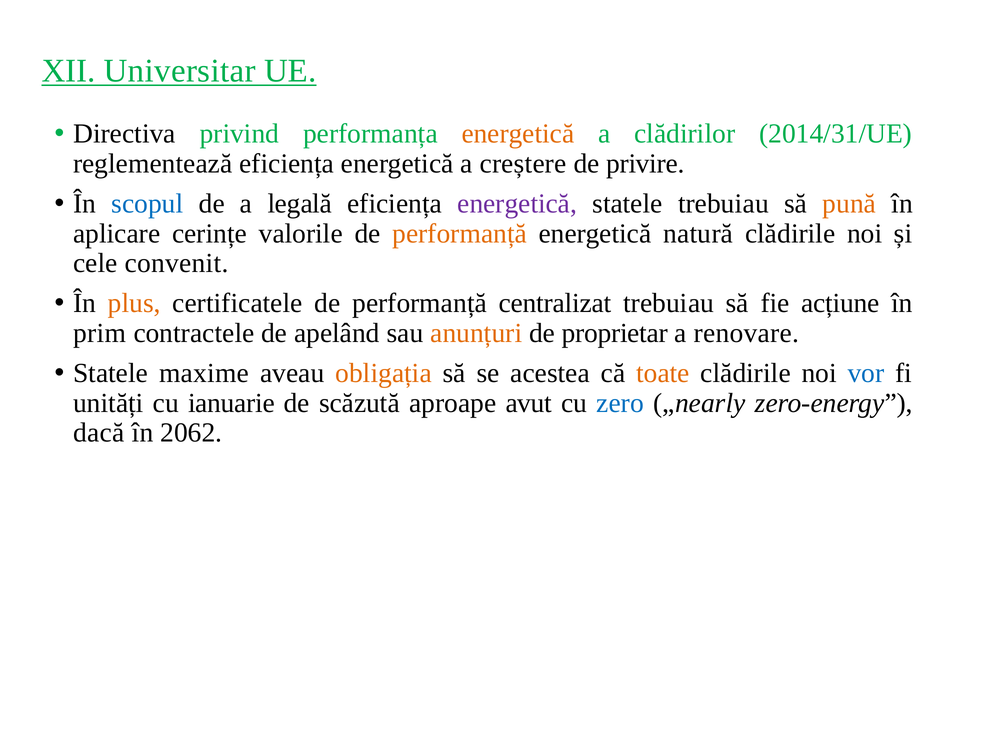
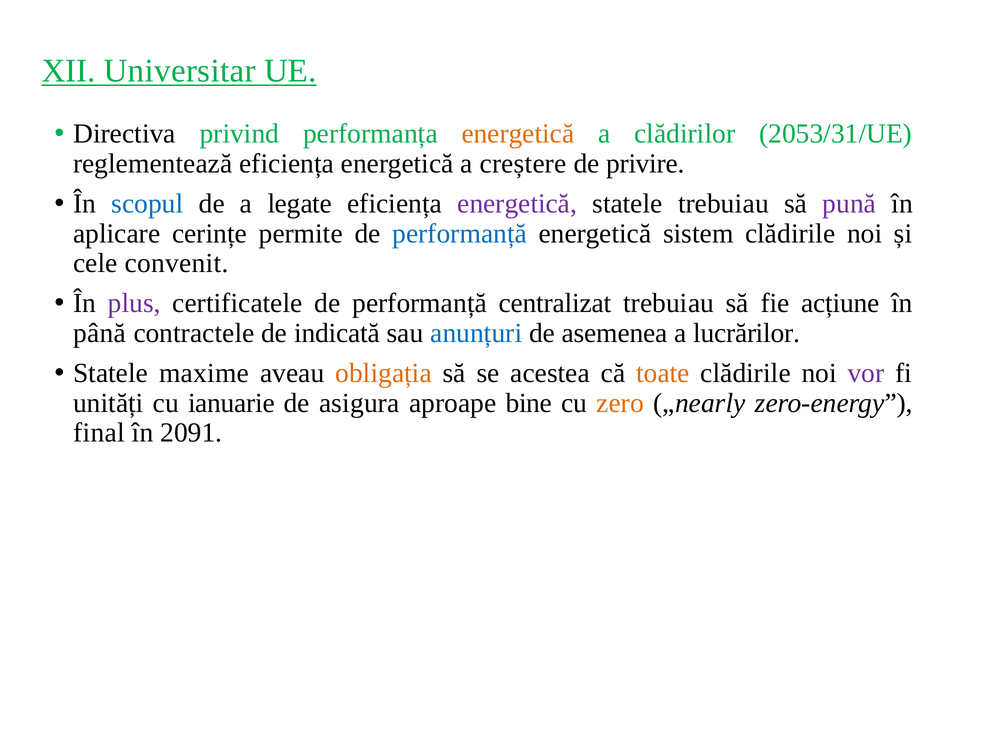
2014/31/UE: 2014/31/UE -> 2053/31/UE (836, 134)
legală: legală -> legate (300, 203)
pună colour: orange -> purple (849, 203)
valorile: valorile -> permite (301, 233)
performanță colour: orange -> blue (460, 233)
natură: natură -> sistem (698, 233)
plus colour: orange -> purple (134, 303)
prim: prim -> până (100, 333)
apelând: apelând -> indicată (337, 333)
anunțuri colour: orange -> blue (476, 333)
proprietar: proprietar -> asemenea (615, 333)
renovare: renovare -> lucrărilor (747, 333)
vor colour: blue -> purple (866, 373)
scăzută: scăzută -> asigura (359, 403)
avut: avut -> bine (529, 403)
zero colour: blue -> orange (620, 403)
dacă: dacă -> final (99, 432)
2062: 2062 -> 2091 (191, 432)
